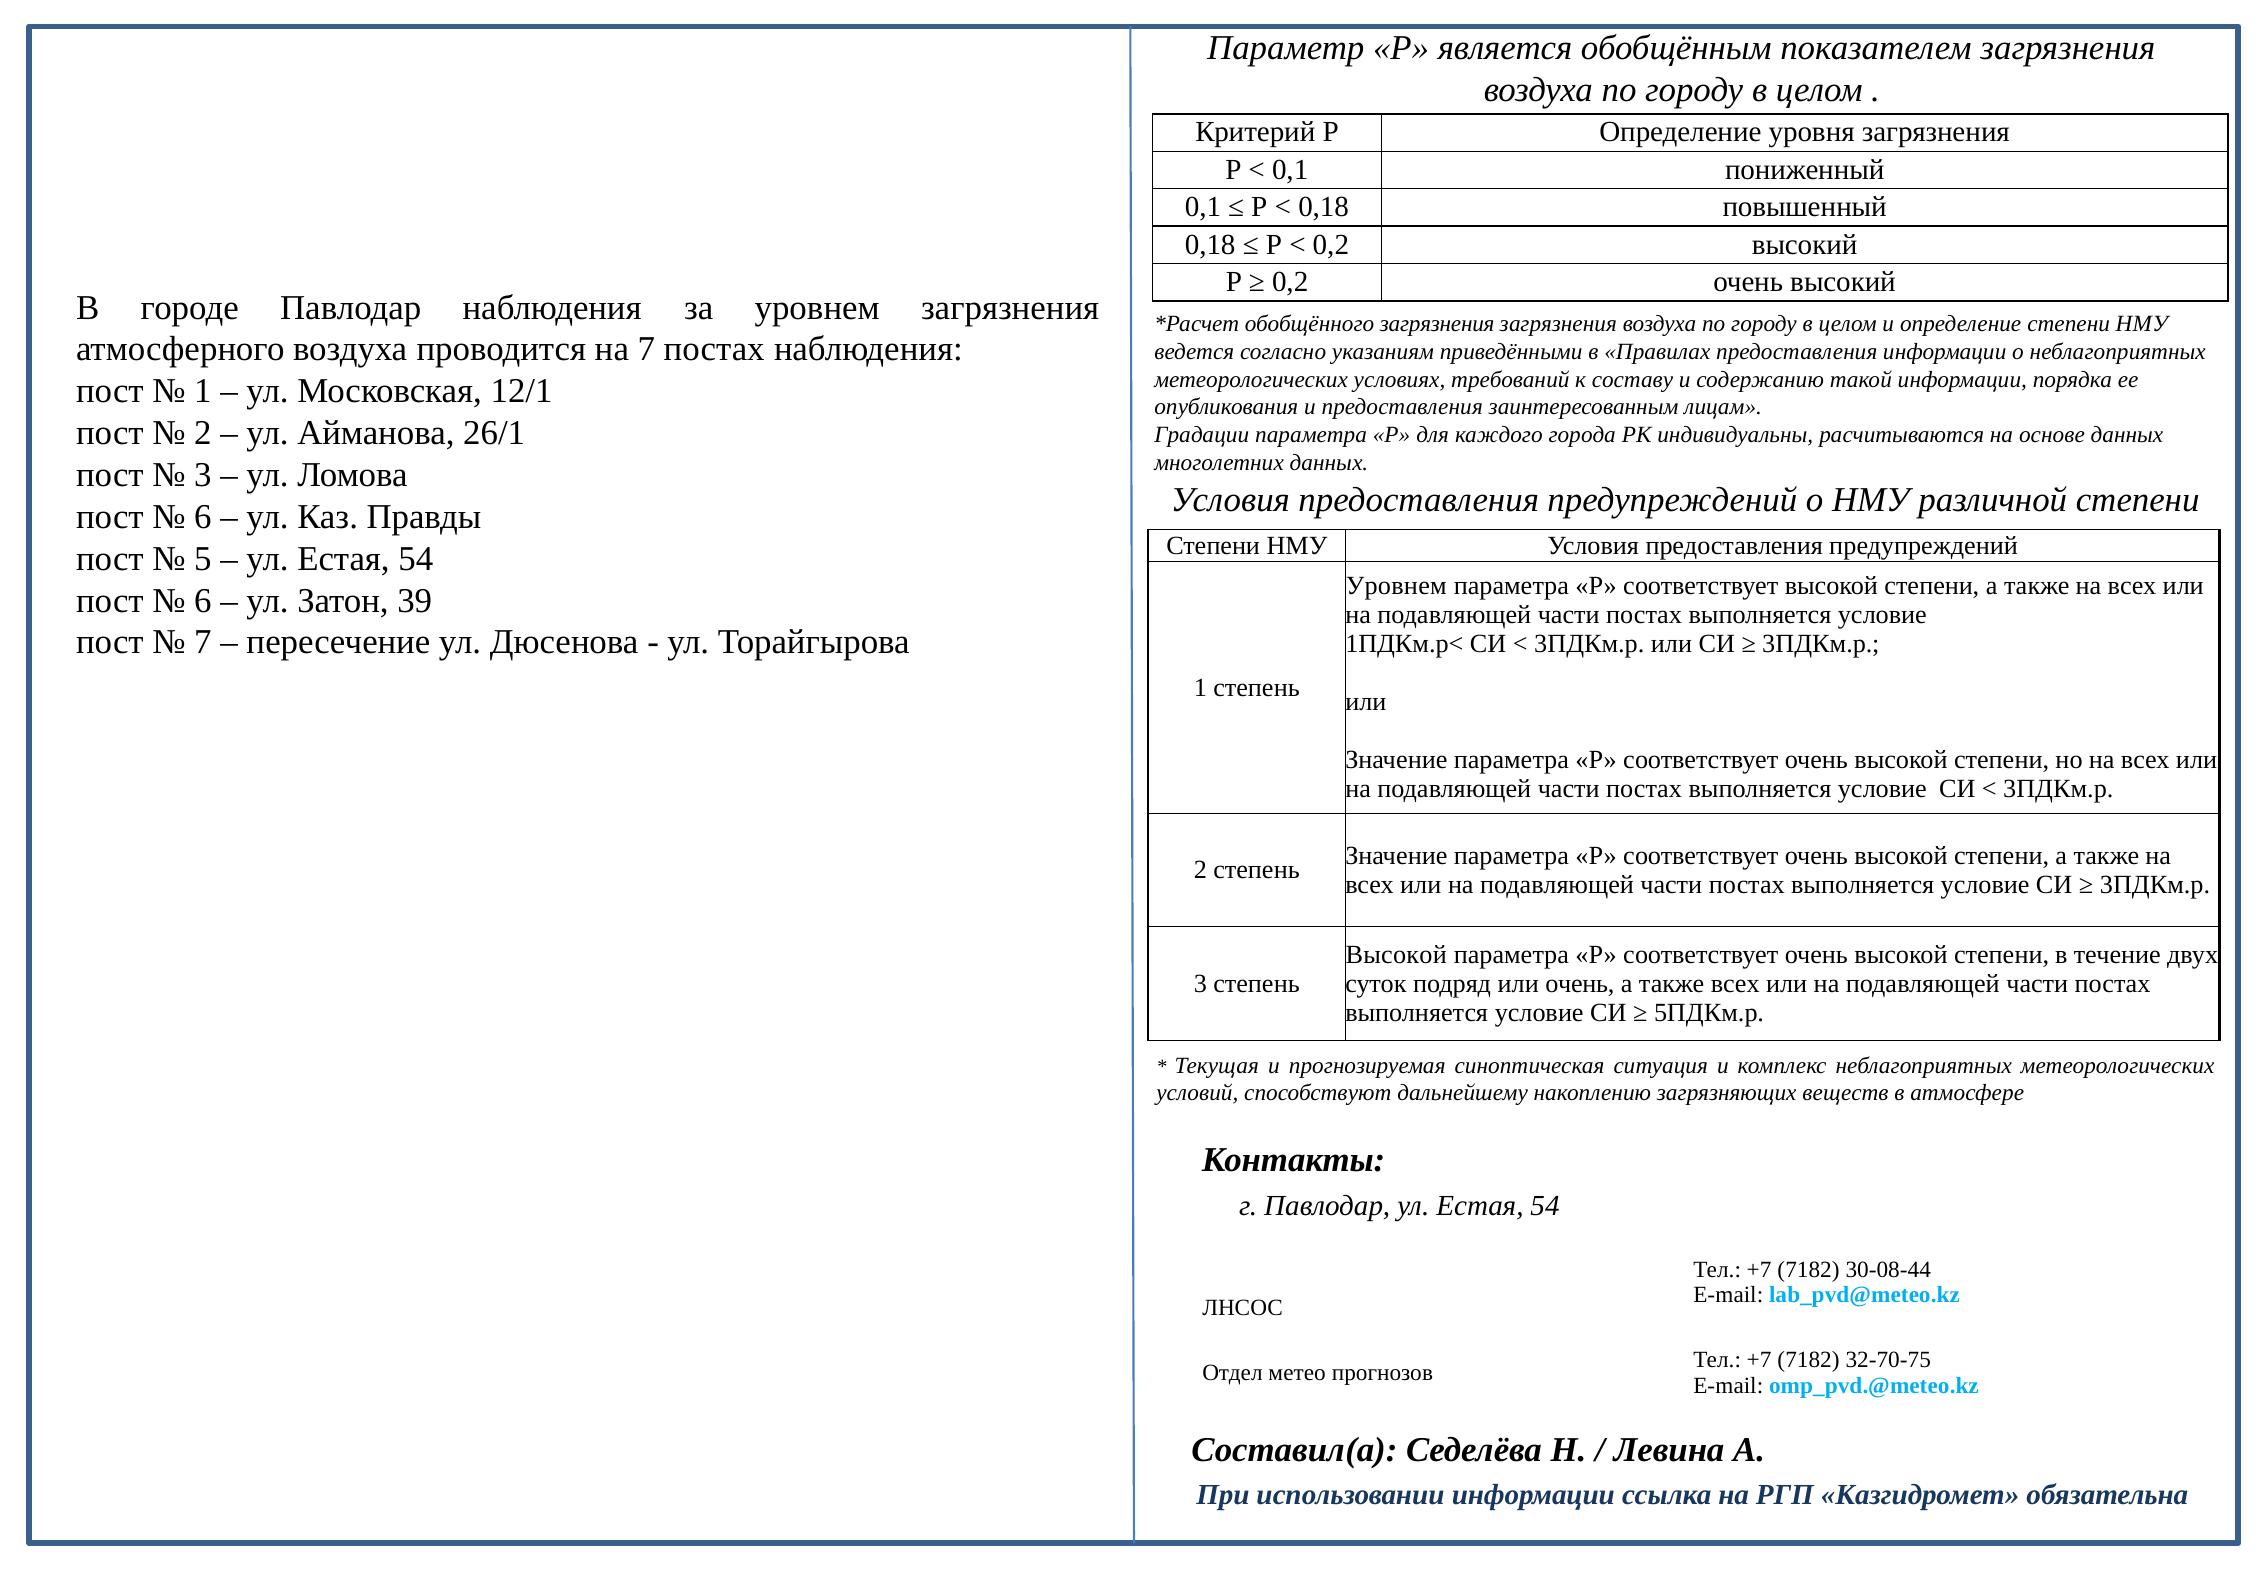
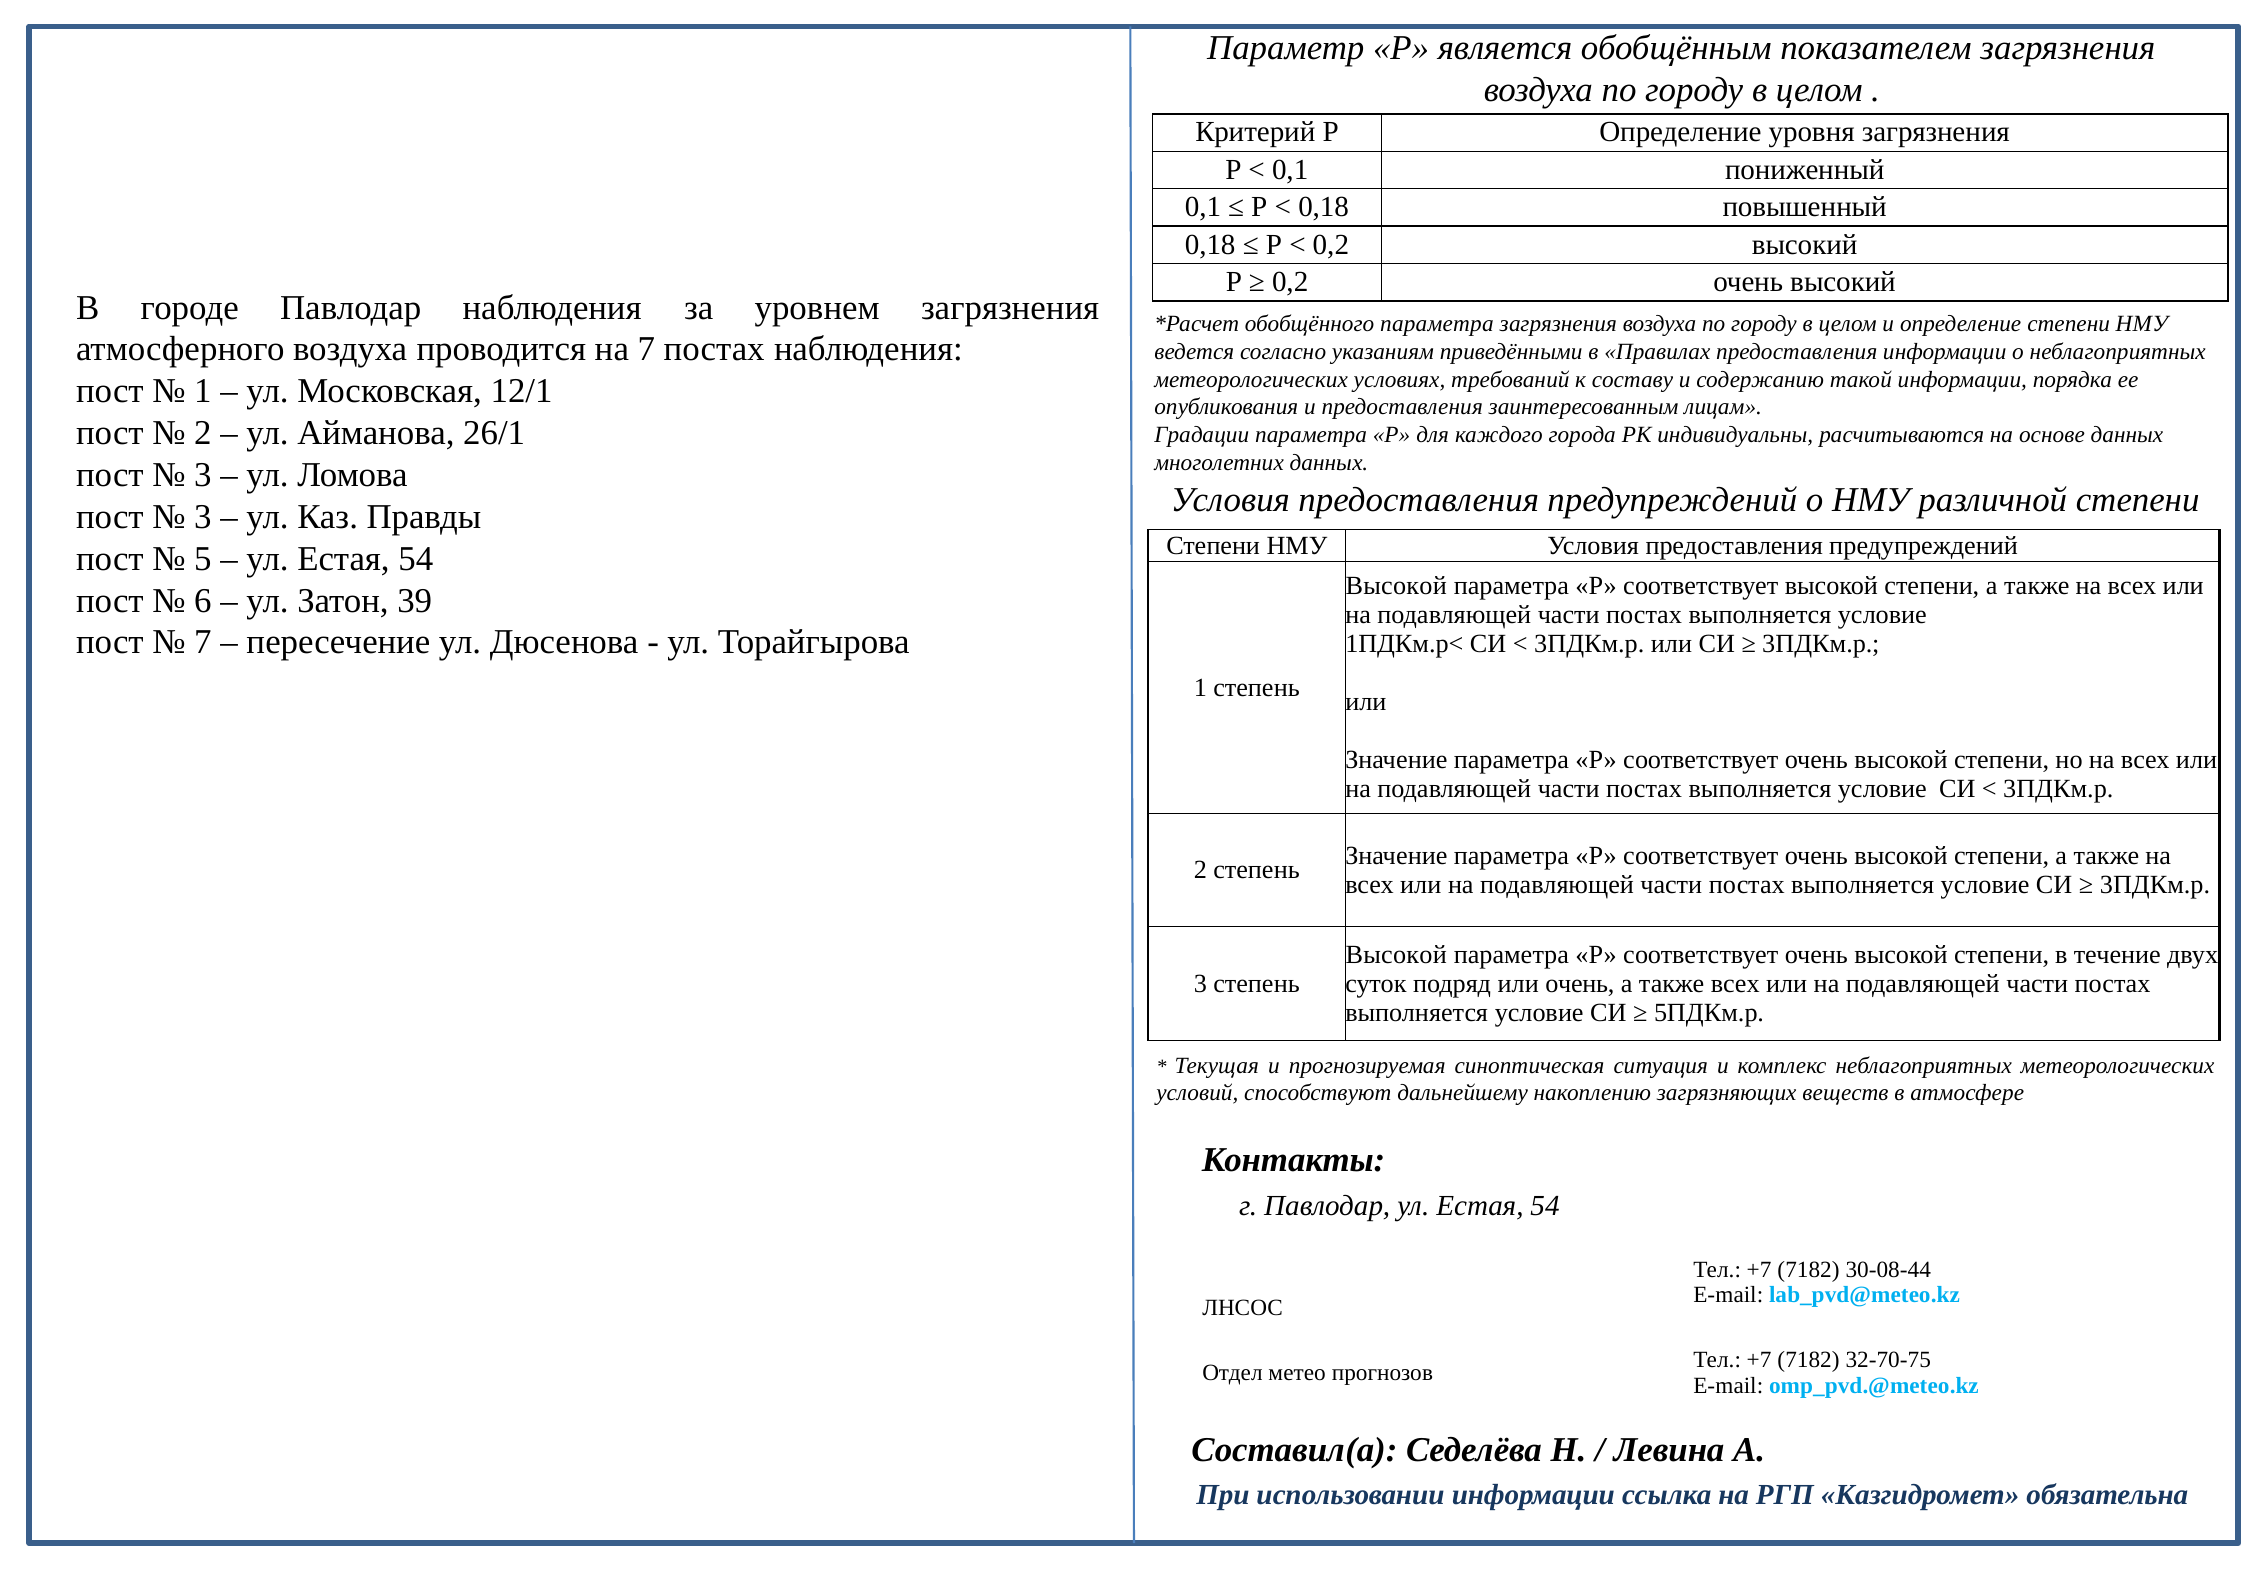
обобщённого загрязнения: загрязнения -> параметра (1437, 324)
6: 6 -> 3 (203, 517)
Уровнем: Уровнем -> Высокой (1396, 586)
